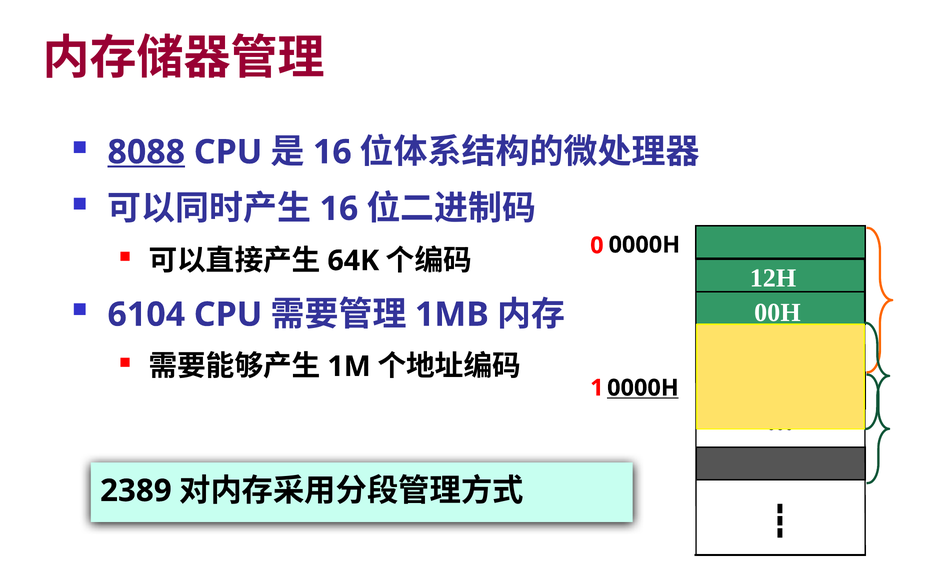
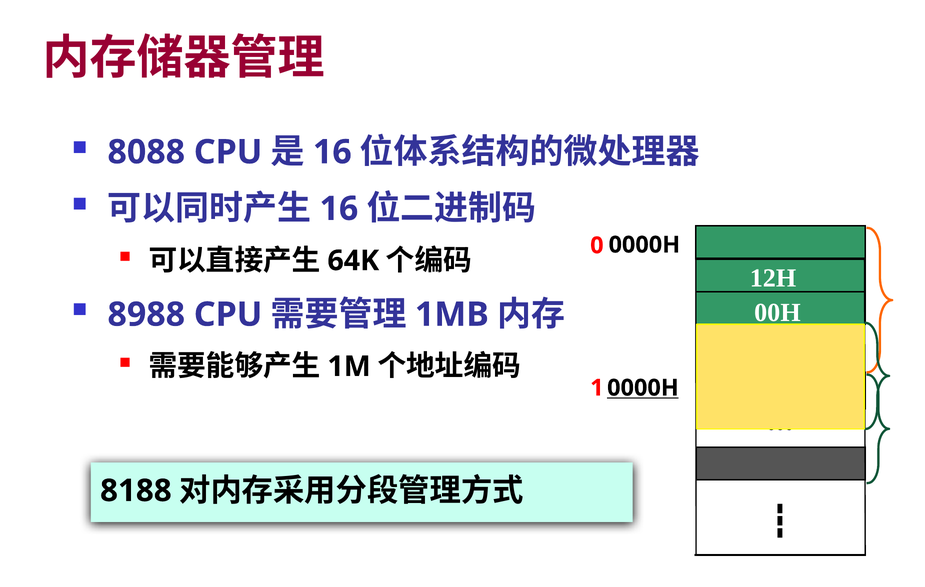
8088 underline: present -> none (146, 152)
6104: 6104 -> 8988 (146, 315)
2389: 2389 -> 8188 (136, 491)
